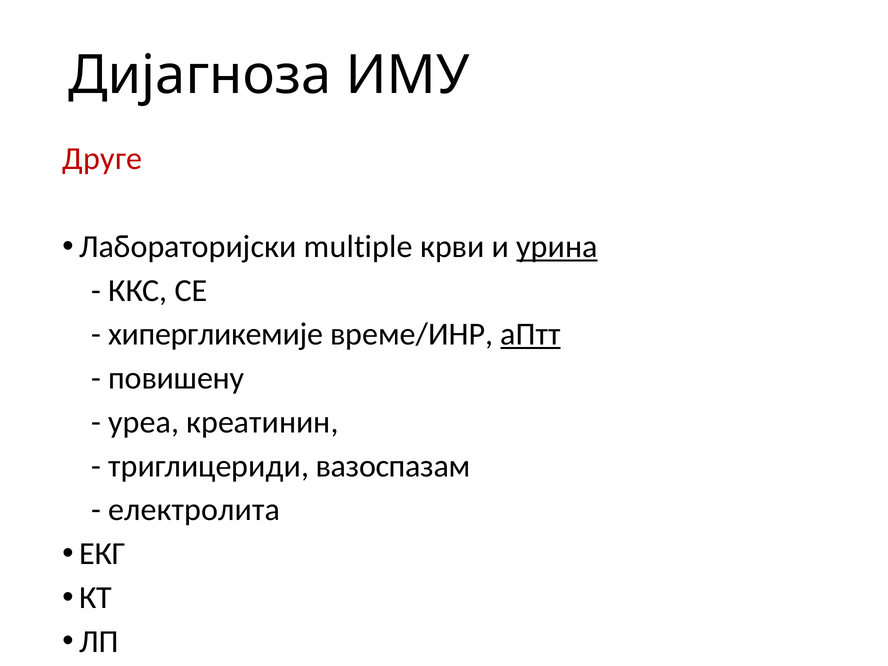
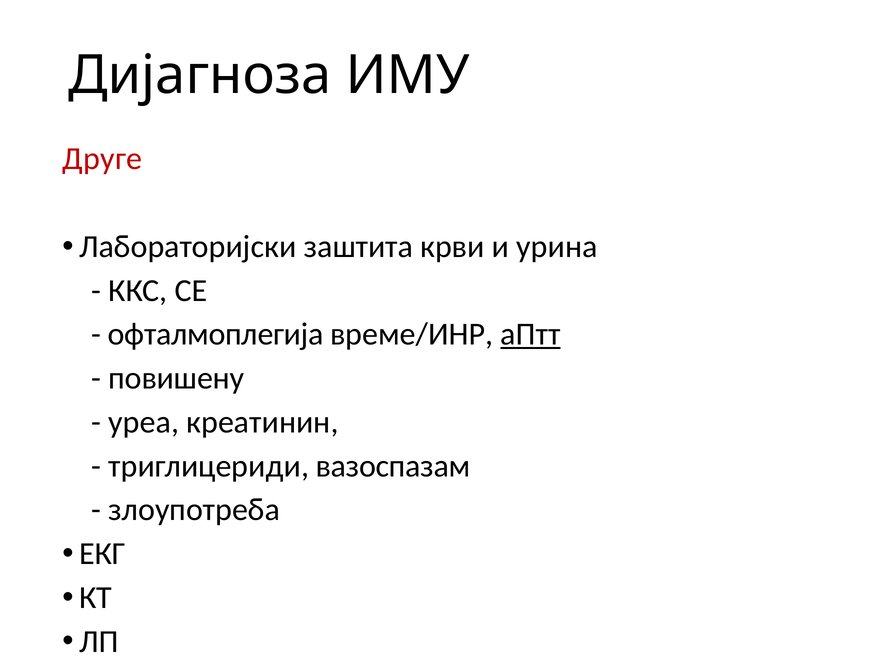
multiple: multiple -> заштита (358, 247)
урина underline: present -> none (557, 247)
хипергликемије: хипергликемије -> офталмоплегија (216, 334)
електролита: електролита -> злоупотреба (194, 510)
